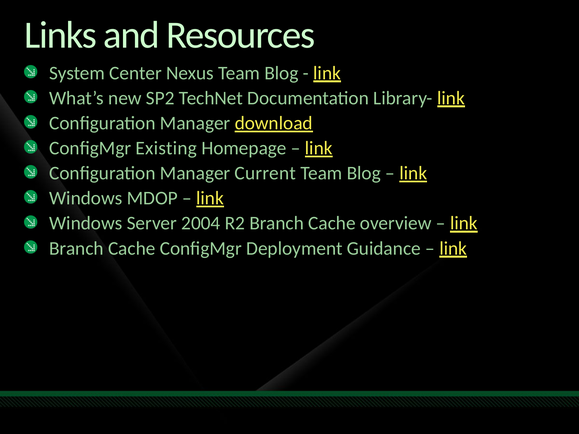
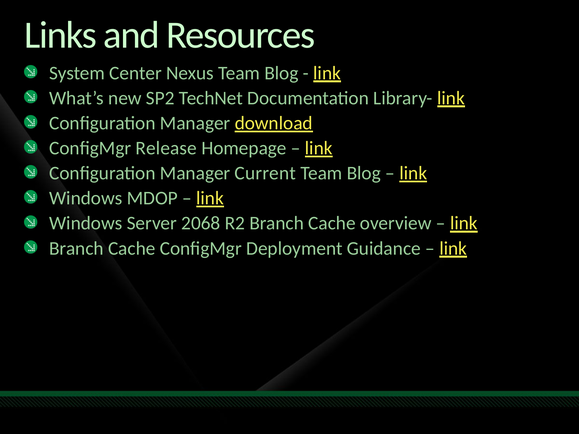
Existing: Existing -> Release (166, 148)
2004: 2004 -> 2068 (201, 223)
